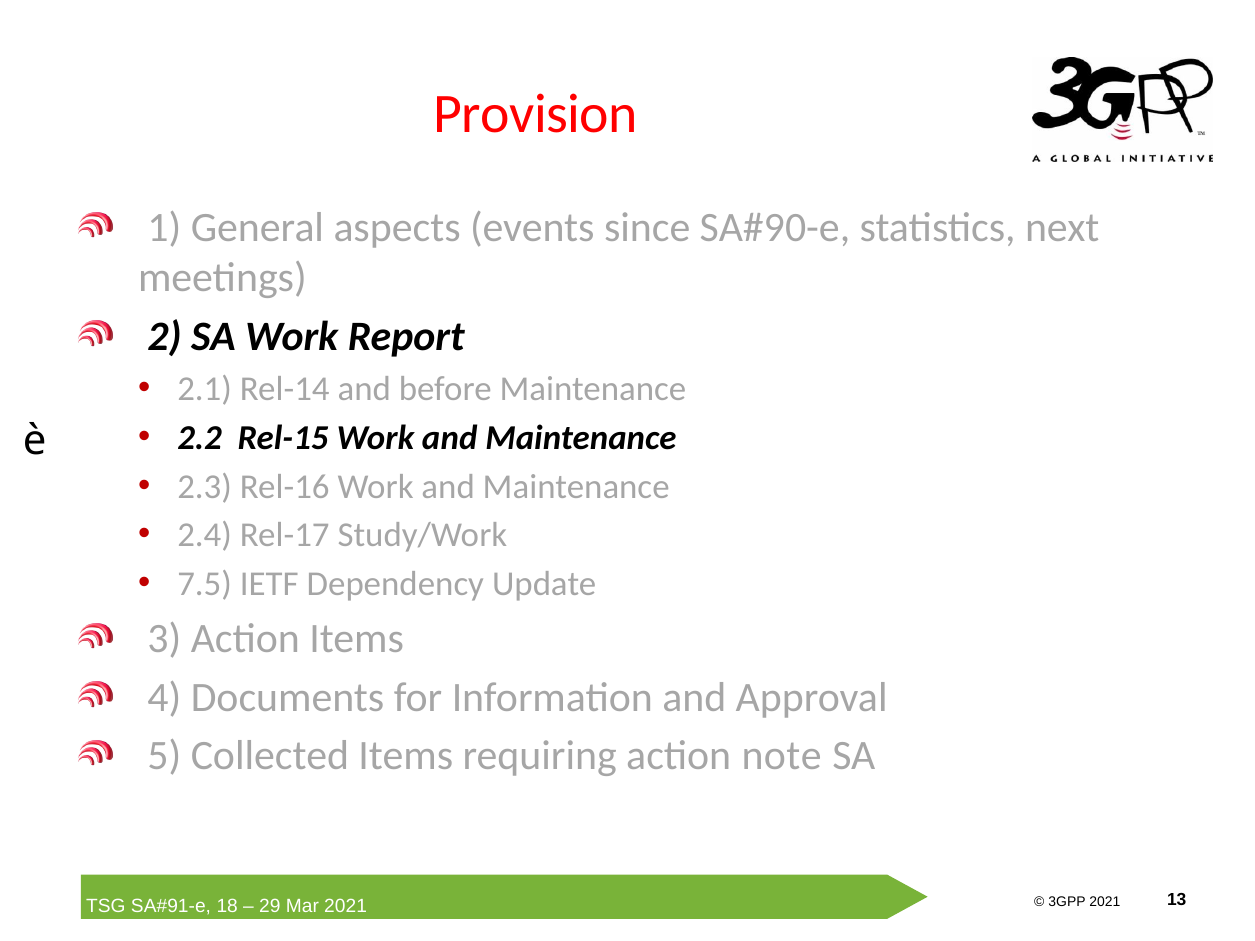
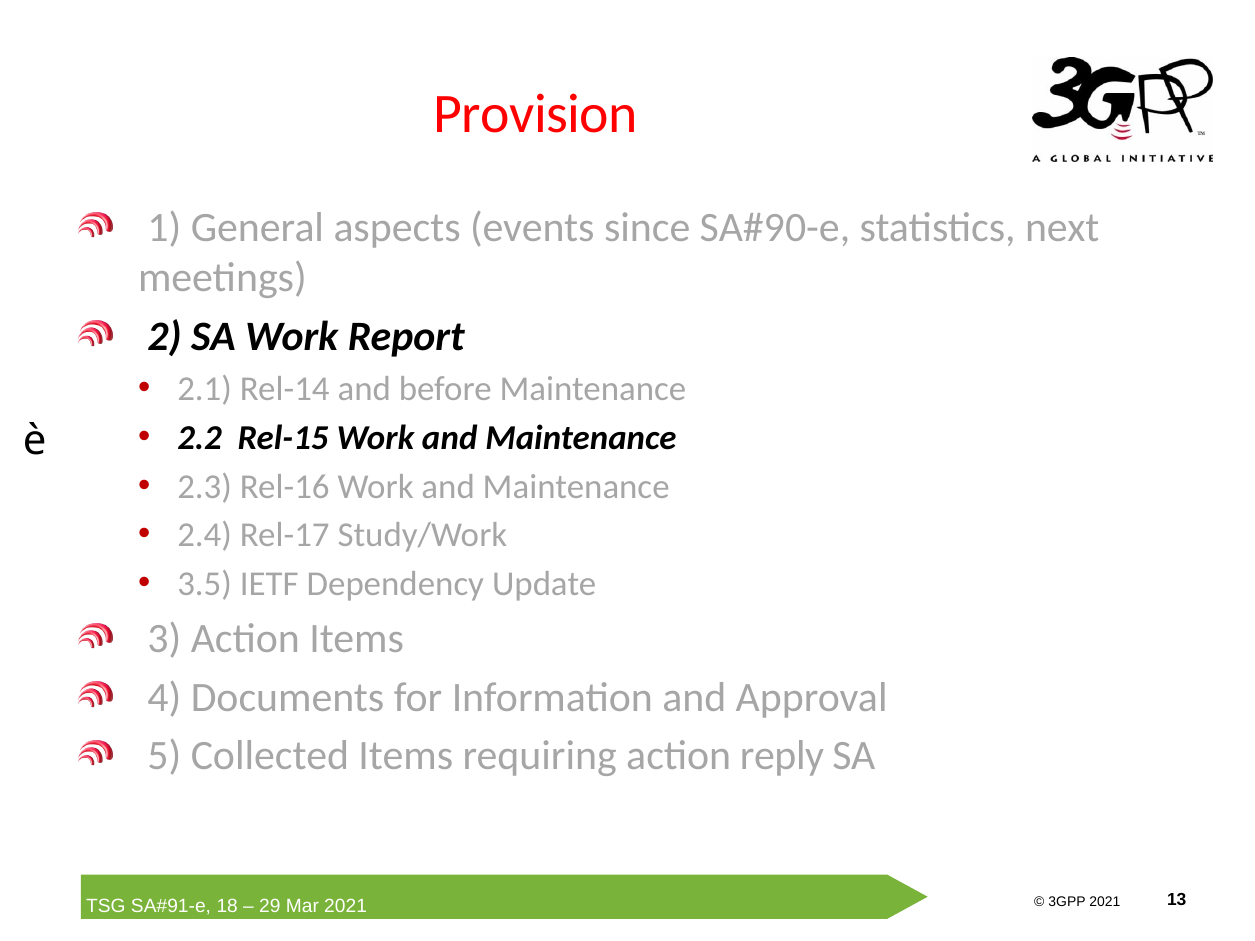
7.5: 7.5 -> 3.5 (205, 584)
note: note -> reply (782, 756)
